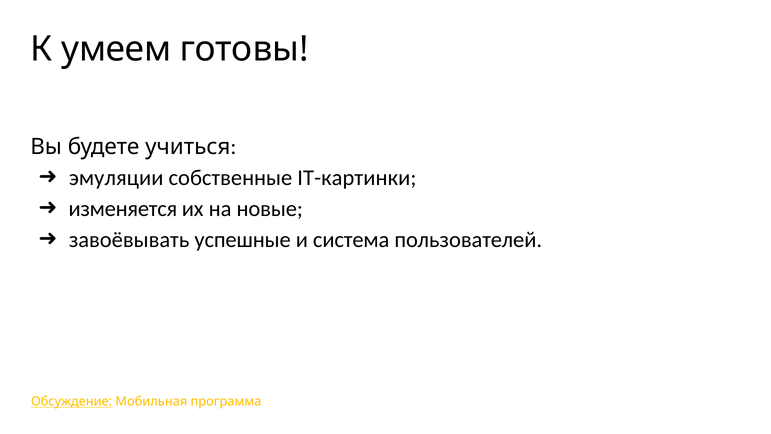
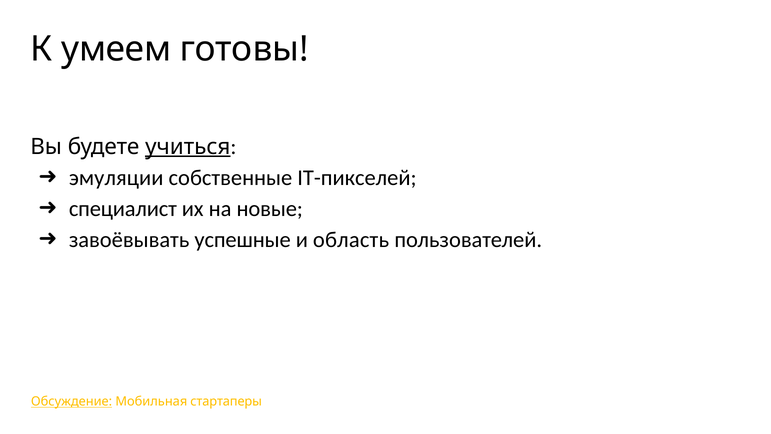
учиться underline: none -> present (188, 147)
IT-картинки: IT-картинки -> IT-пикселей (357, 178)
изменяется: изменяется -> специалист (123, 209)
система: система -> область (351, 240)
программа: программа -> стартаперы (226, 401)
